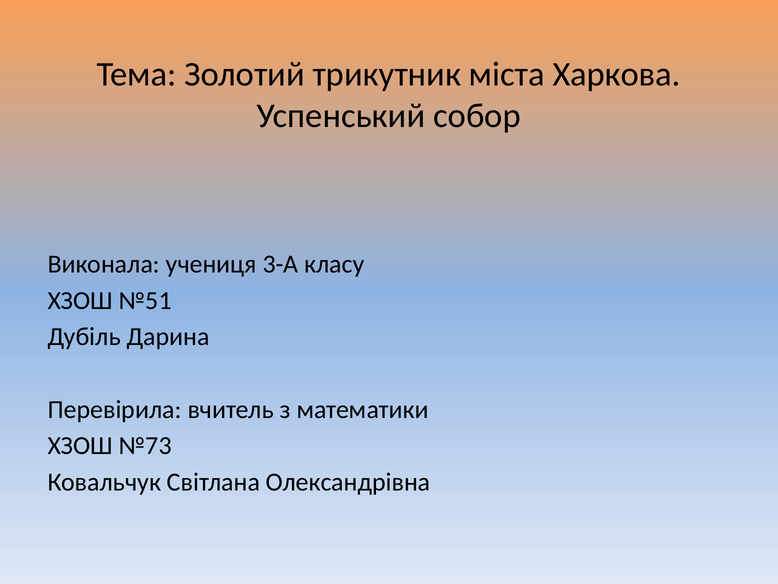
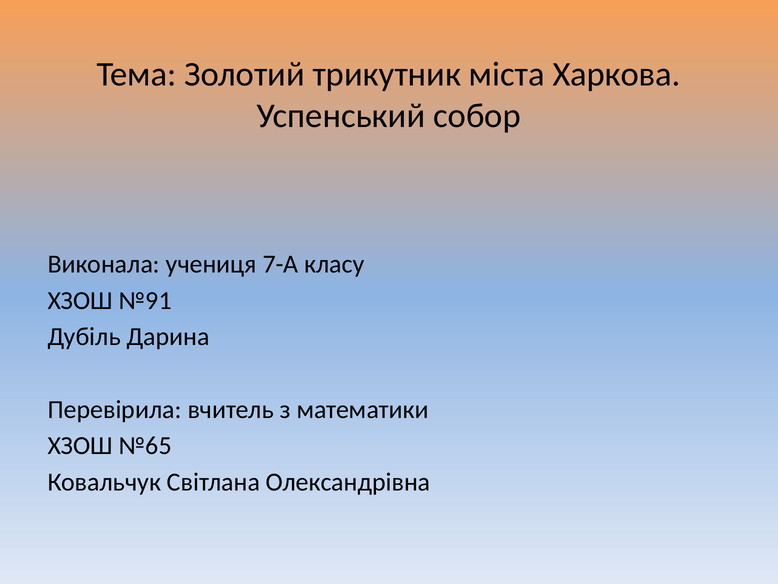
3-А: 3-А -> 7-А (280, 264)
№51: №51 -> №91 (145, 300)
№73: №73 -> №65 (145, 445)
